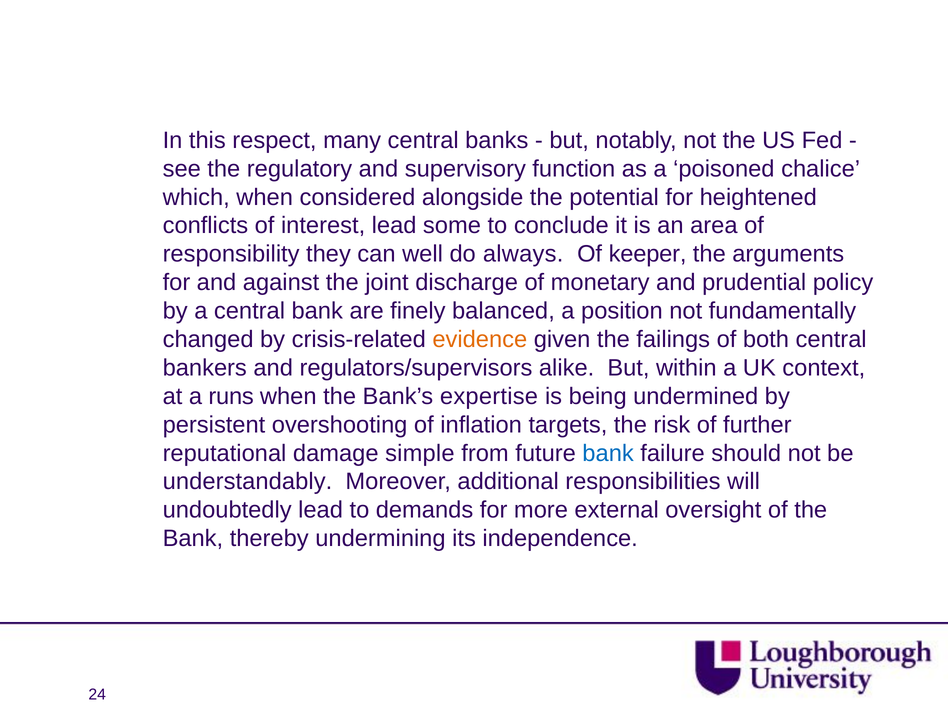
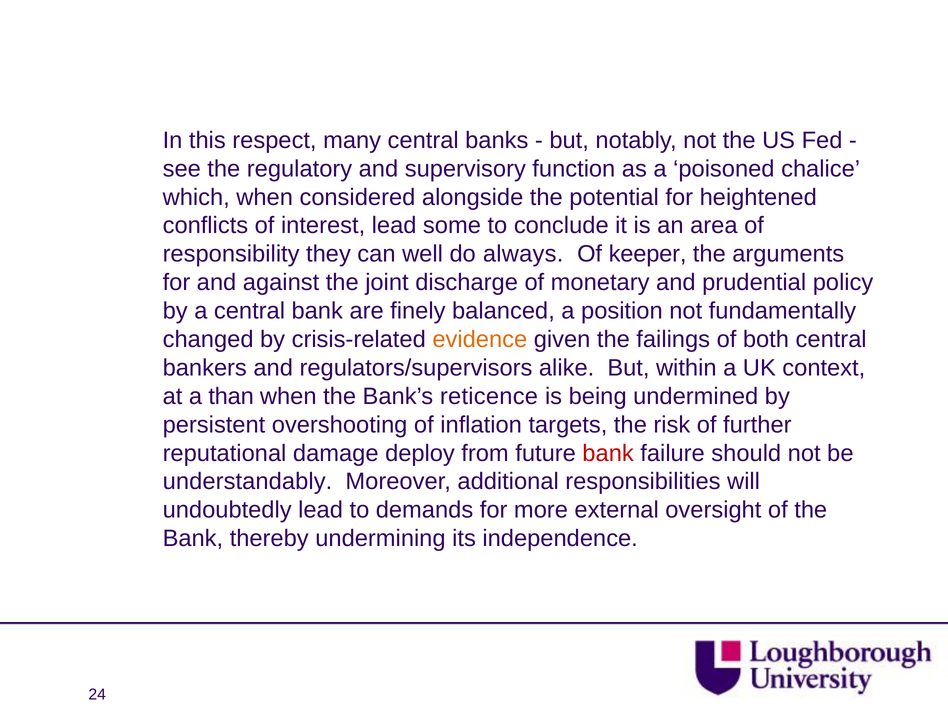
runs: runs -> than (231, 396)
expertise: expertise -> reticence (489, 396)
simple: simple -> deploy (420, 453)
bank colour: blue -> red (608, 453)
